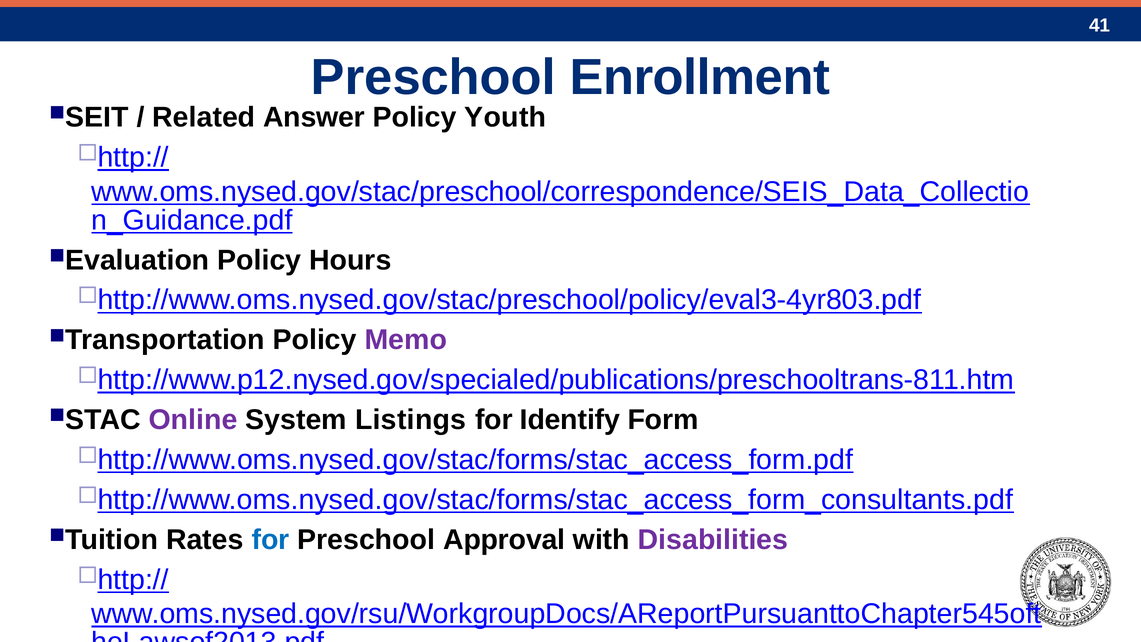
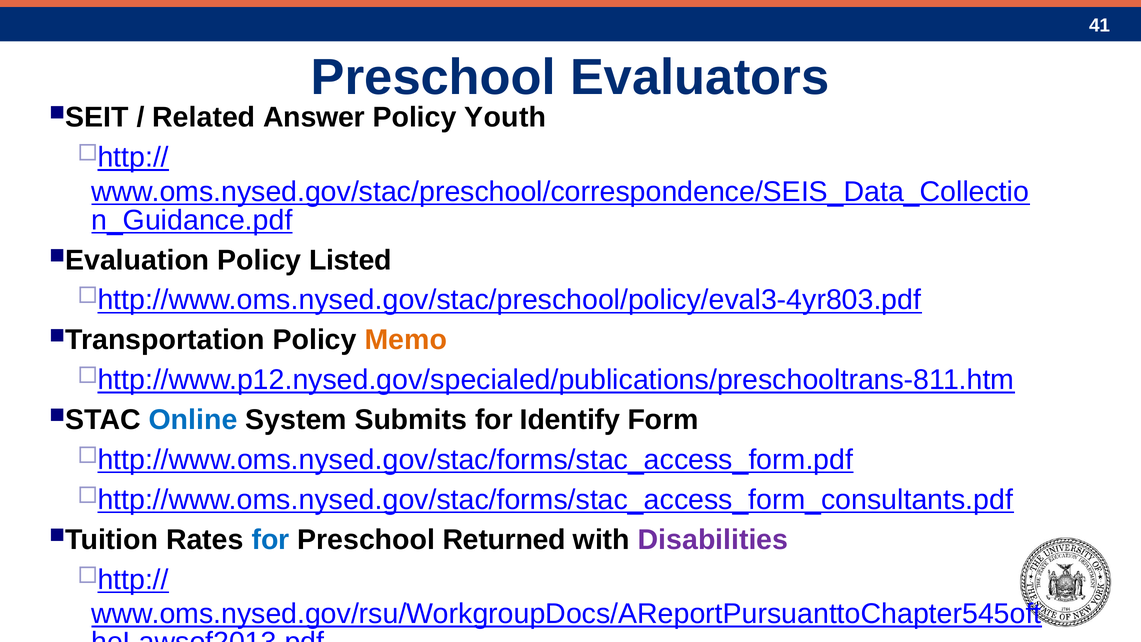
Enrollment: Enrollment -> Evaluators (700, 77)
Hours: Hours -> Listed (350, 260)
Memo colour: purple -> orange (406, 340)
Online colour: purple -> blue (193, 420)
Listings: Listings -> Submits (411, 420)
Approval: Approval -> Returned (504, 540)
